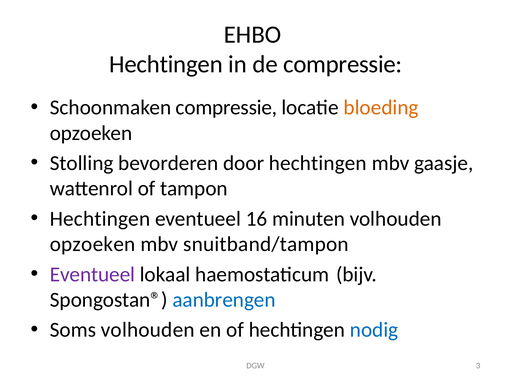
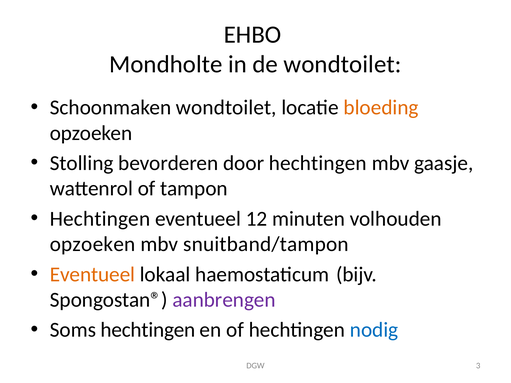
Hechtingen: Hechtingen -> Mondholte (166, 64)
de compressie: compressie -> wondtoilet (343, 64)
Schoonmaken compressie: compressie -> wondtoilet (226, 108)
16: 16 -> 12 (256, 219)
Eventueel colour: purple -> orange (92, 275)
aanbrengen colour: blue -> purple (224, 300)
Soms volhouden: volhouden -> hechtingen (148, 330)
